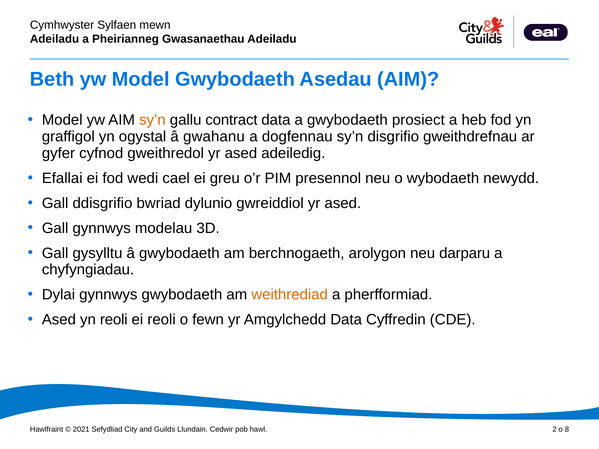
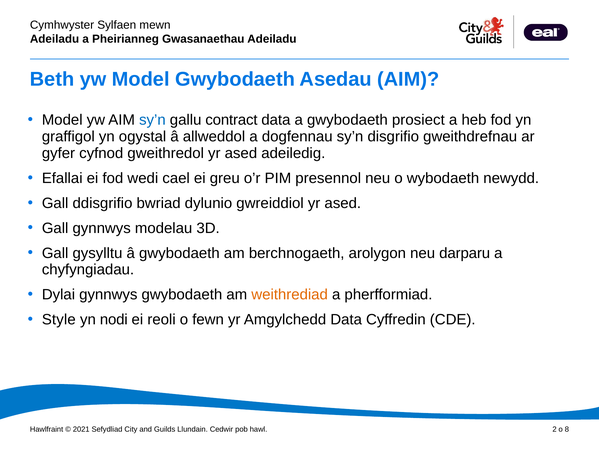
sy’n colour: orange -> blue (152, 120)
gwahanu: gwahanu -> allweddol (214, 137)
Ased: Ased -> Style (59, 320)
yn reoli: reoli -> nodi (114, 320)
